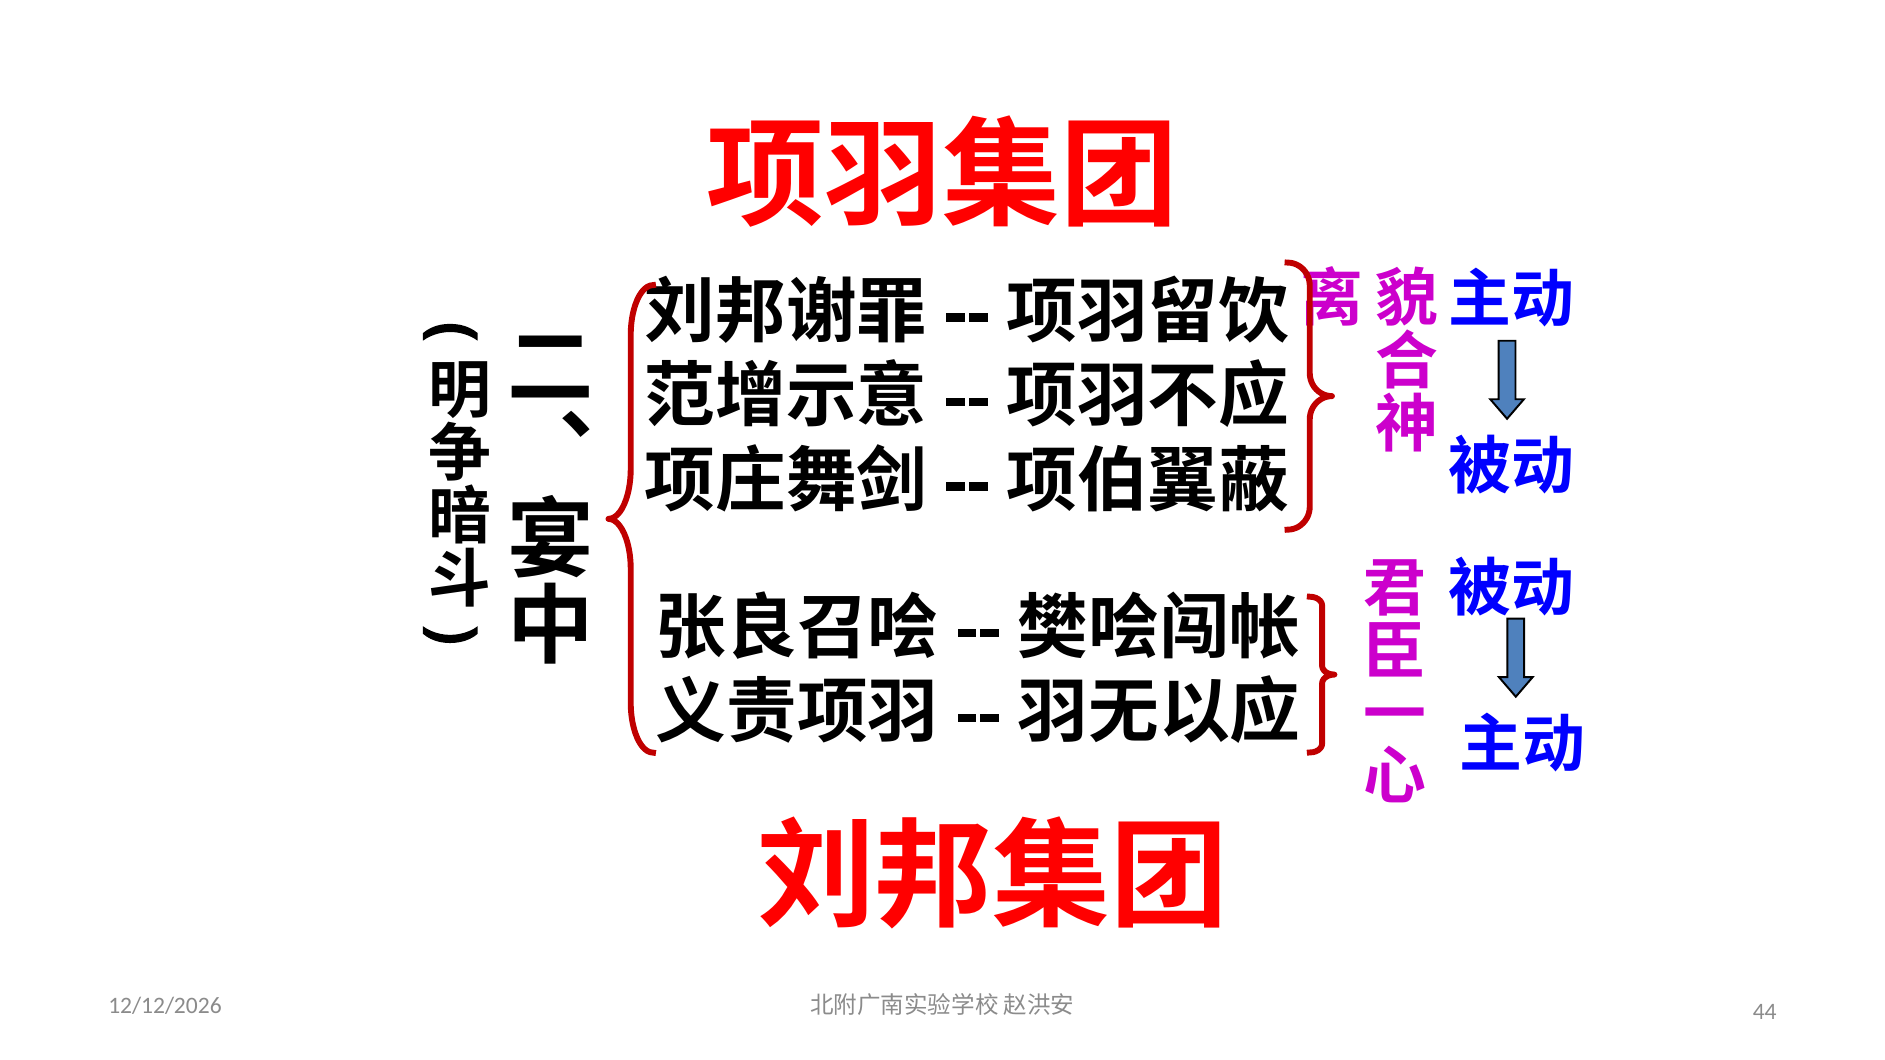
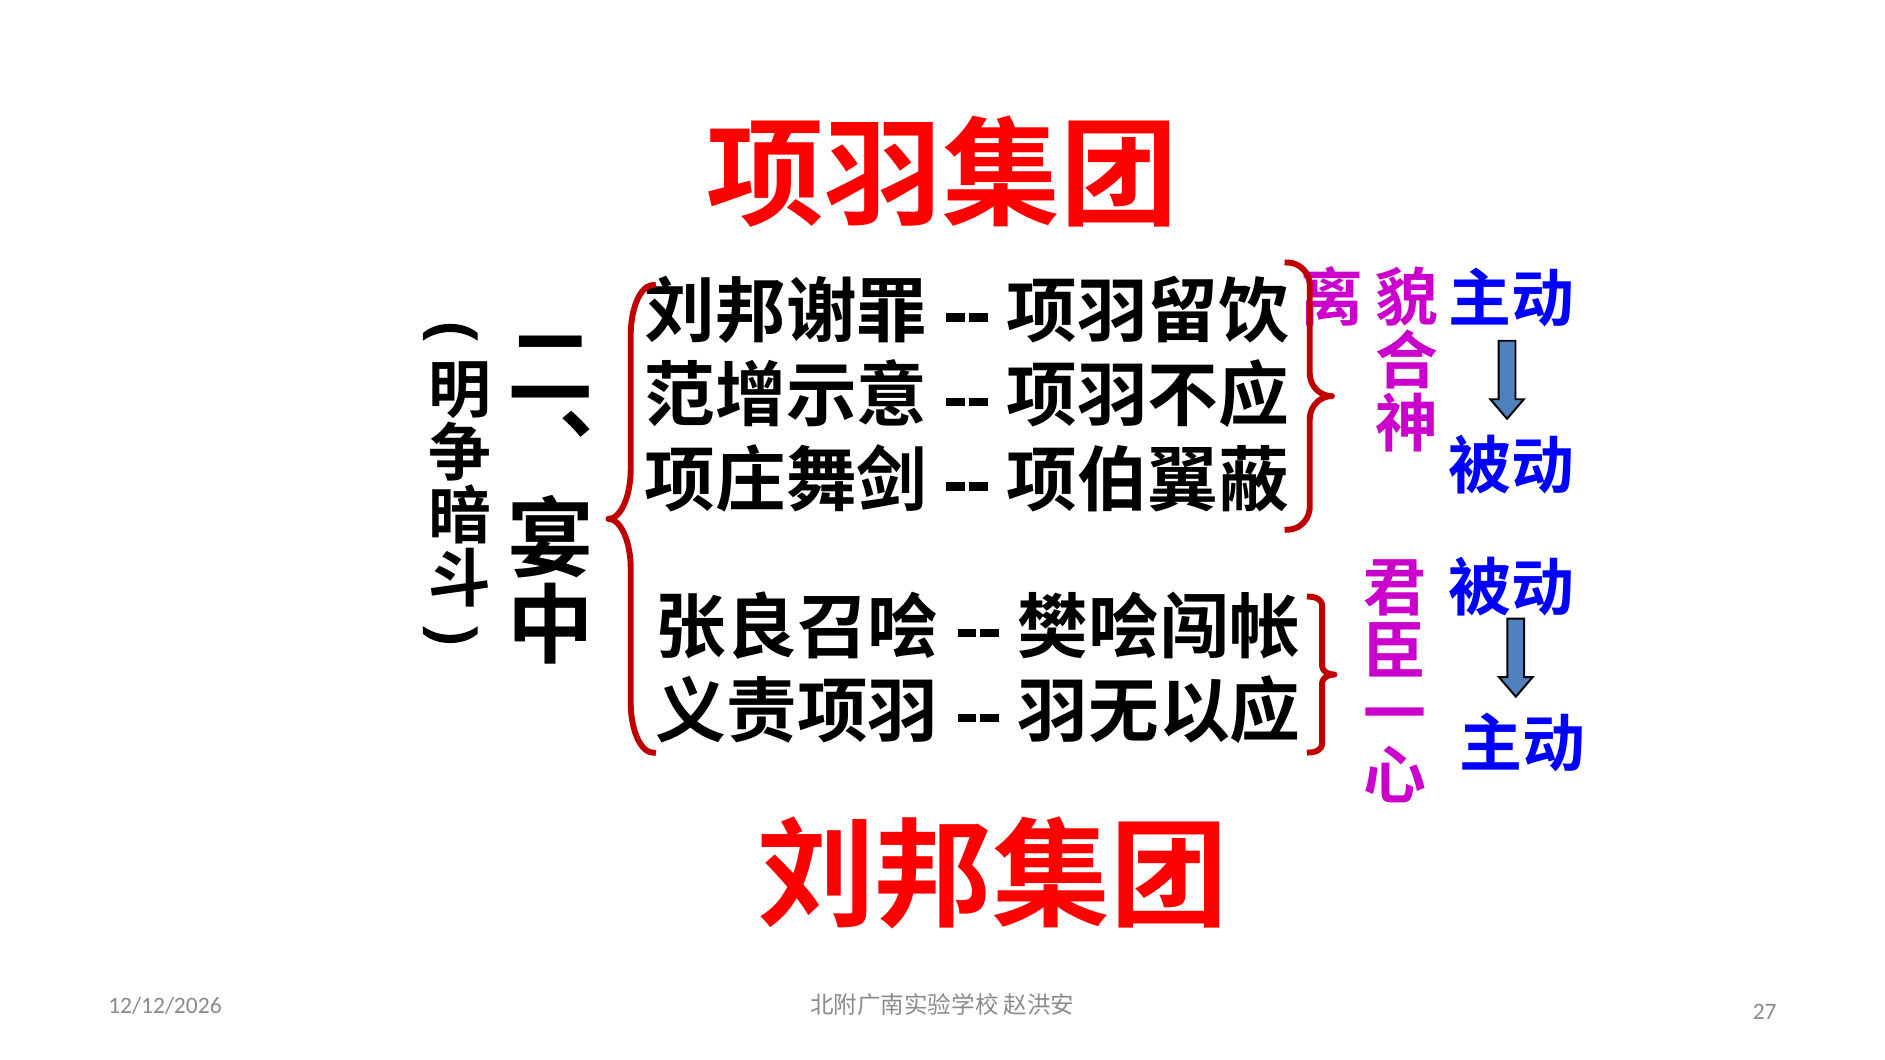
44: 44 -> 27 (1765, 1012)
